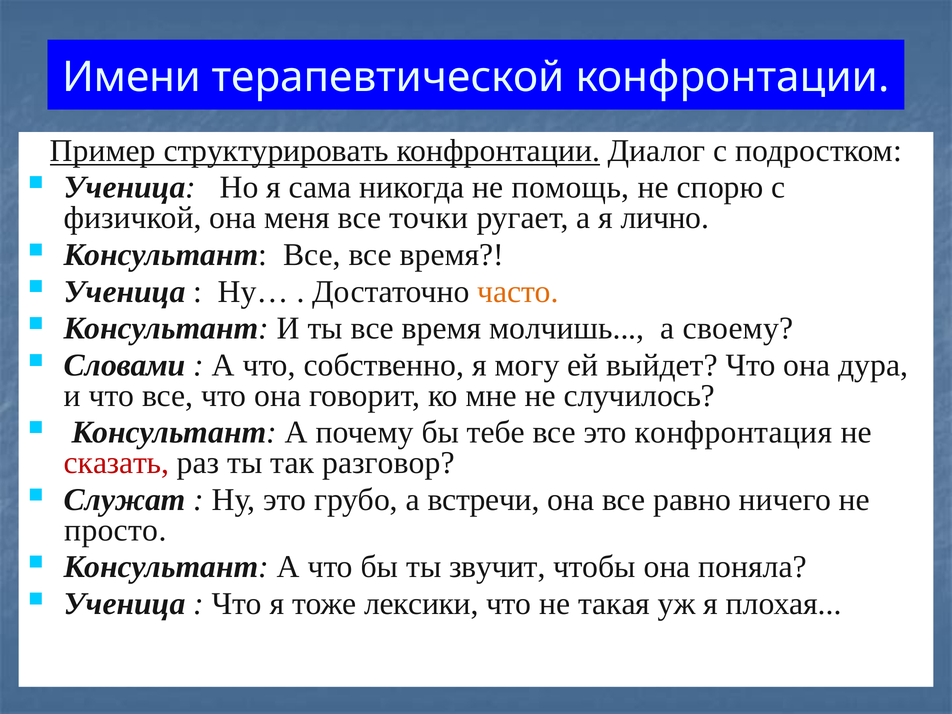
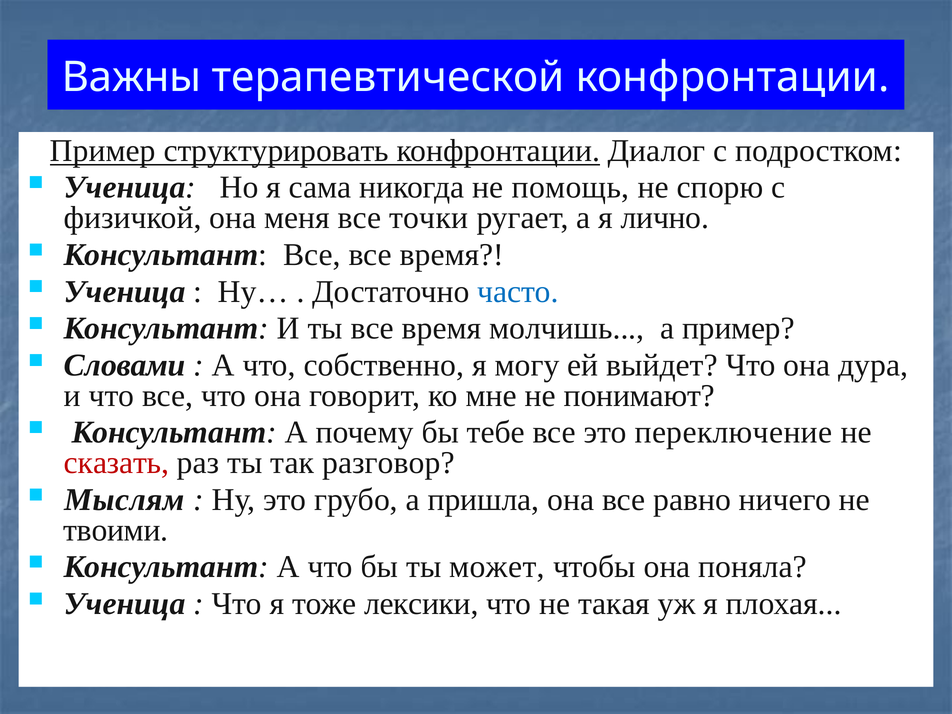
Имени: Имени -> Важны (132, 78)
часто colour: orange -> blue (518, 292)
а своему: своему -> пример (738, 328)
случилось: случилось -> понимают (639, 396)
конфронтация: конфронтация -> переключение (733, 432)
Служат: Служат -> Мыслям (125, 500)
встречи: встречи -> пришла (484, 500)
просто: просто -> твоими (116, 530)
звучит: звучит -> может (497, 567)
